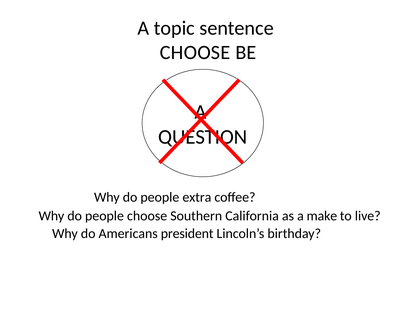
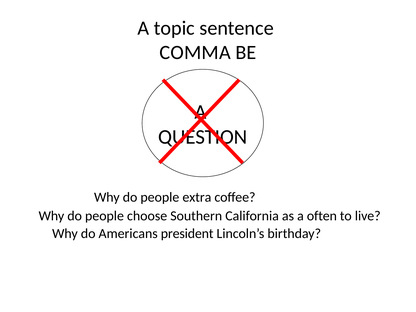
CHOOSE: CHOOSE -> COMMA (195, 52)
make: make -> often (322, 216)
